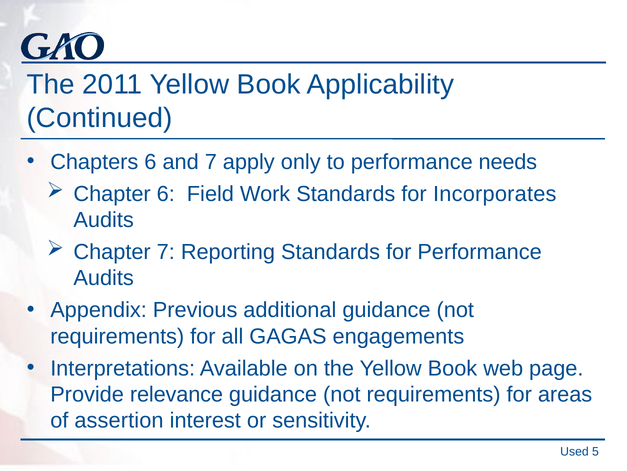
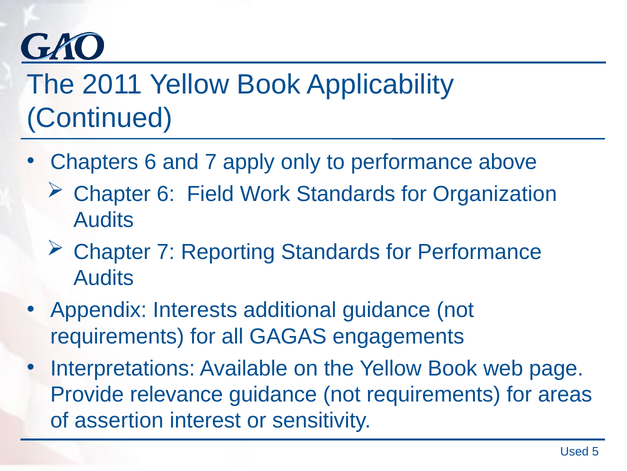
needs: needs -> above (508, 162)
Incorporates: Incorporates -> Organization (495, 194)
Previous: Previous -> Interests (195, 310)
